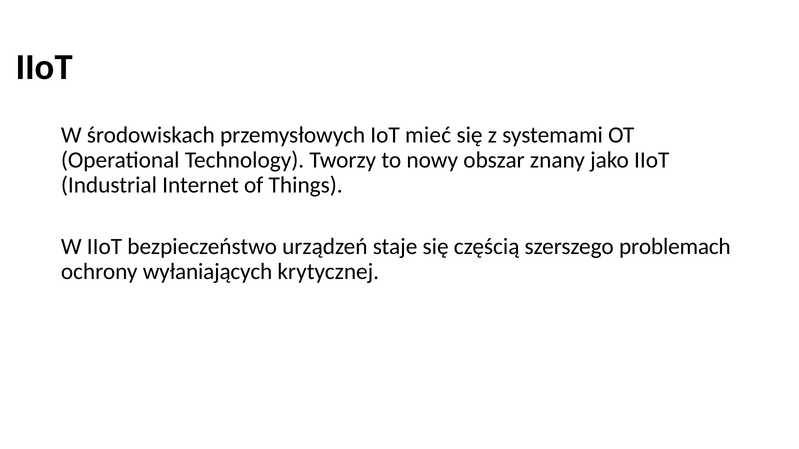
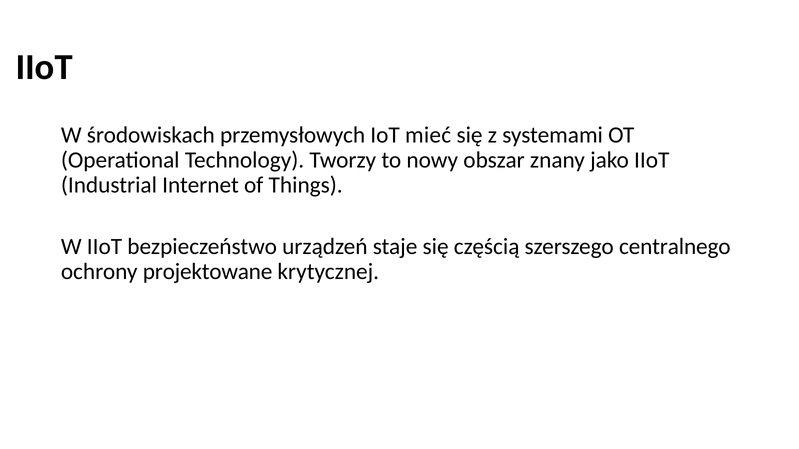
problemach: problemach -> centralnego (675, 247)
wyłaniających: wyłaniających -> projektowane (208, 272)
